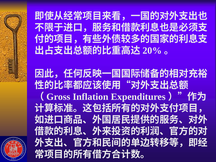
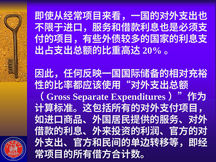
Inflation: Inflation -> Separate (91, 97)
